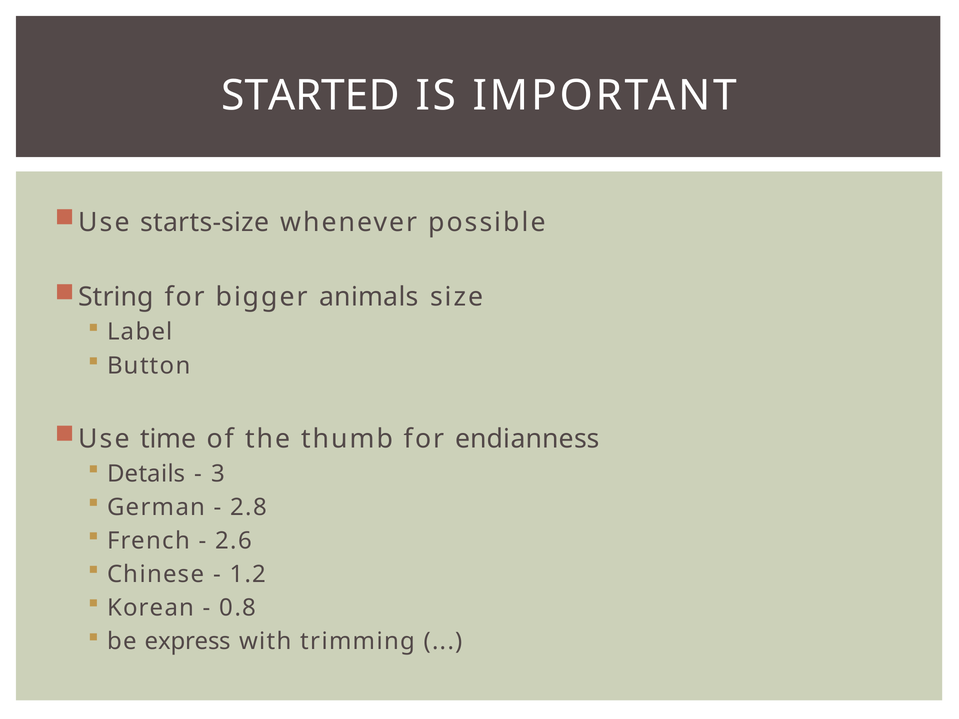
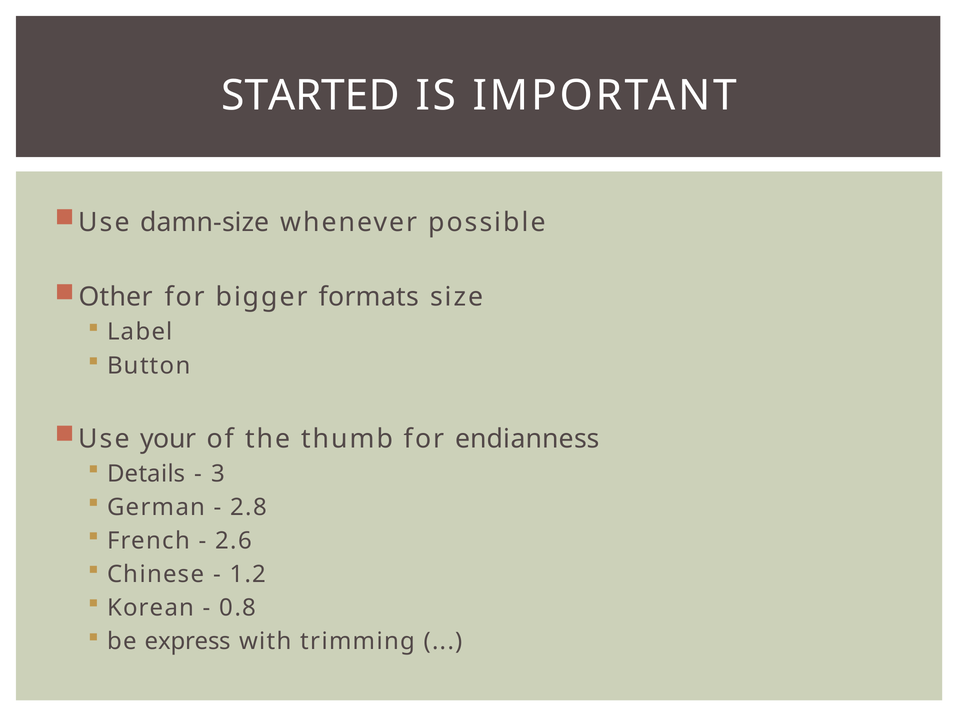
starts-size: starts-size -> damn-size (205, 222)
String: String -> Other (116, 297)
animals: animals -> formats (369, 297)
time: time -> your (168, 439)
